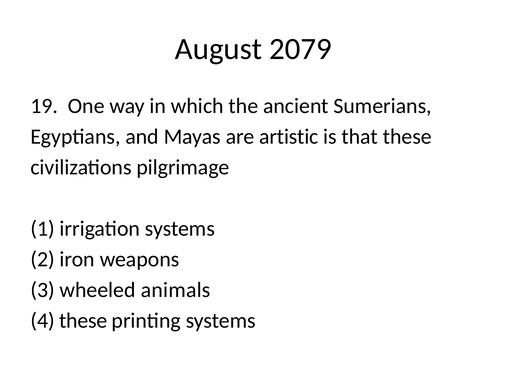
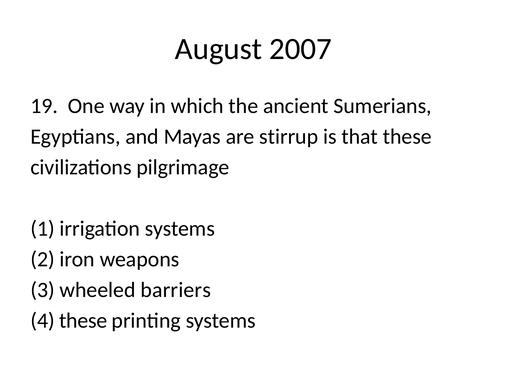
2079: 2079 -> 2007 (300, 49)
artistic: artistic -> stirrup (289, 137)
animals: animals -> barriers (176, 290)
